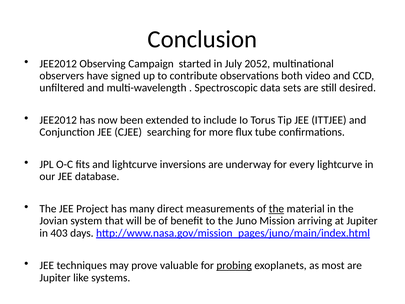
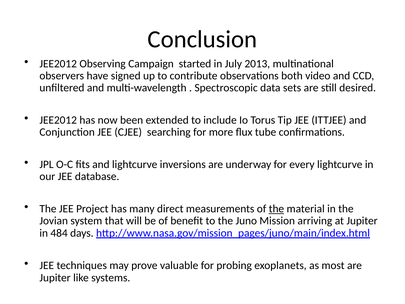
2052: 2052 -> 2013 (257, 64)
403: 403 -> 484 (59, 233)
probing underline: present -> none (234, 265)
